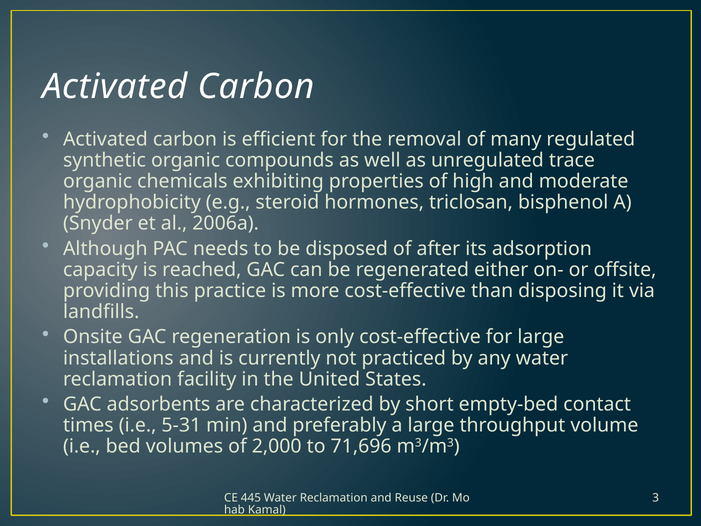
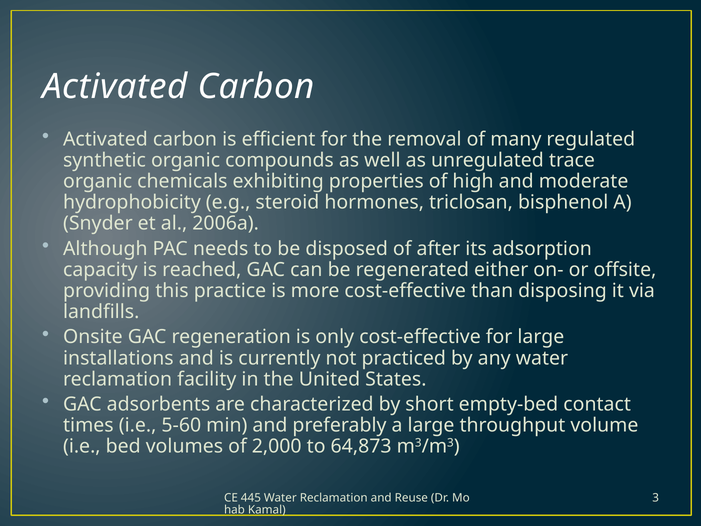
5-31: 5-31 -> 5-60 (181, 425)
71,696: 71,696 -> 64,873 (361, 446)
